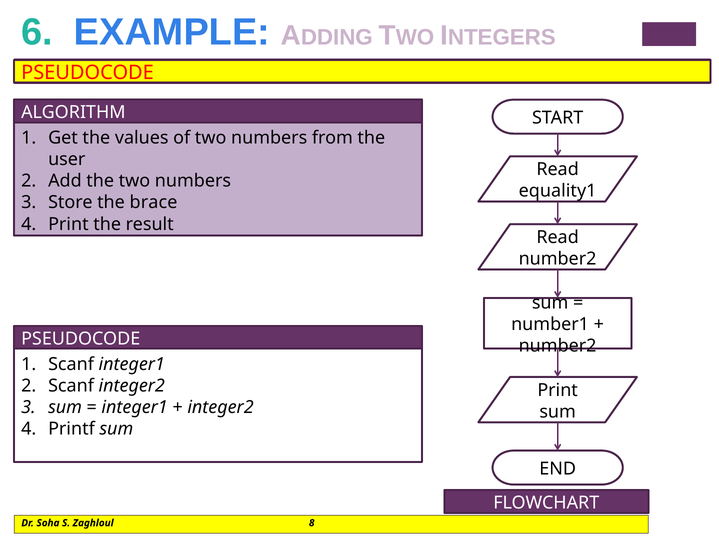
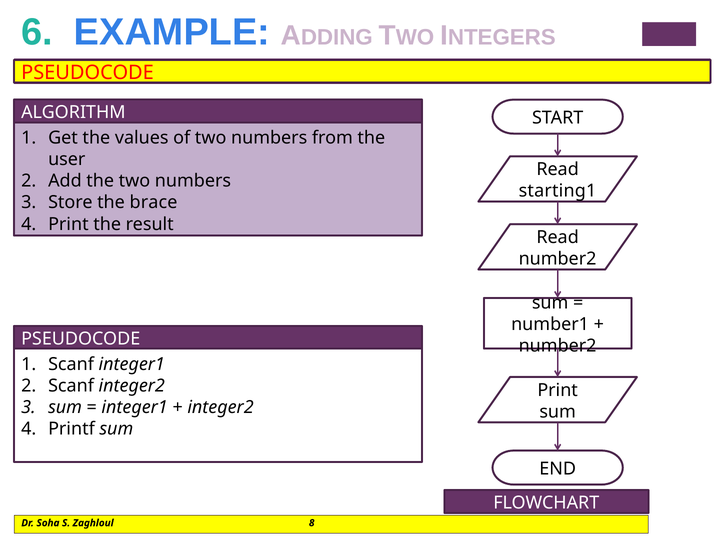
equality1: equality1 -> starting1 (557, 191)
